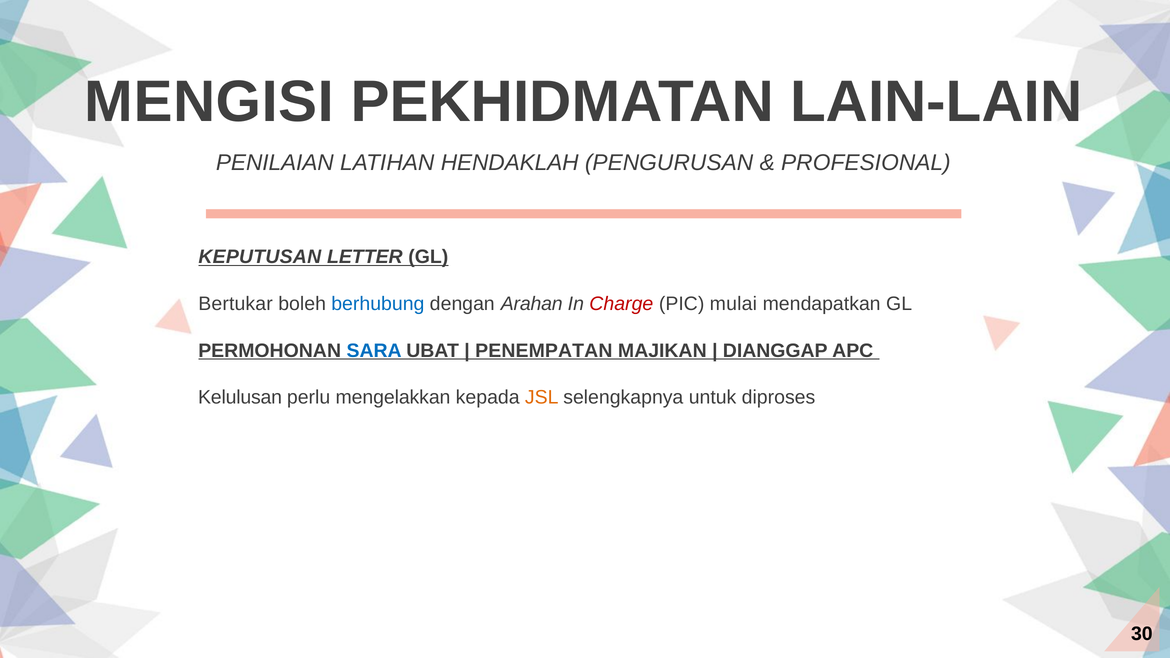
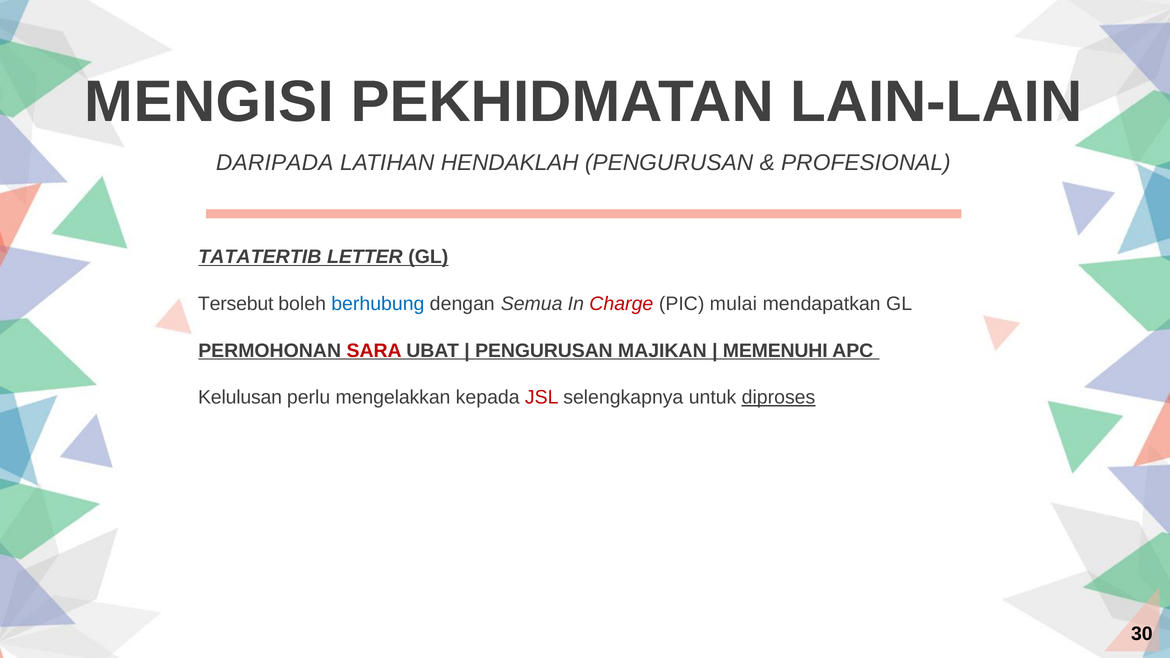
PENILAIAN: PENILAIAN -> DARIPADA (275, 163)
KEPUTUSAN: KEPUTUSAN -> TATATERTIB (260, 257)
Bertukar: Bertukar -> Tersebut (236, 304)
Arahan: Arahan -> Semua (532, 304)
SARA colour: blue -> red (374, 351)
PENEMPATAN: PENEMPATAN -> PENGURUSAN (544, 351)
DIANGGAP: DIANGGAP -> MEMENUHI (775, 351)
JSL colour: orange -> red (542, 397)
diproses underline: none -> present (779, 397)
